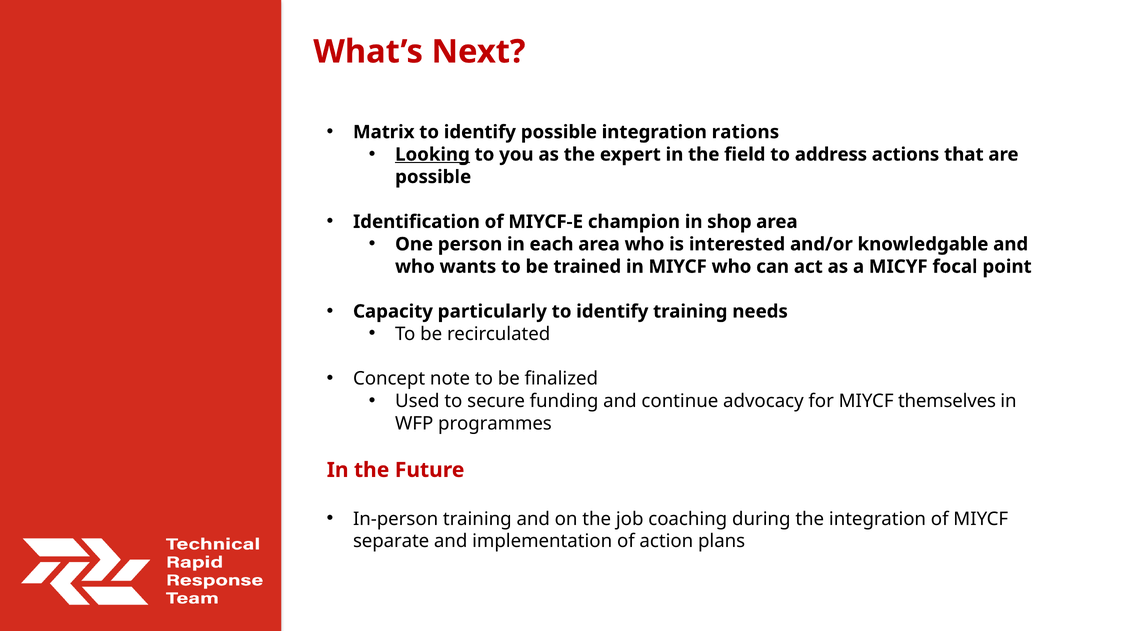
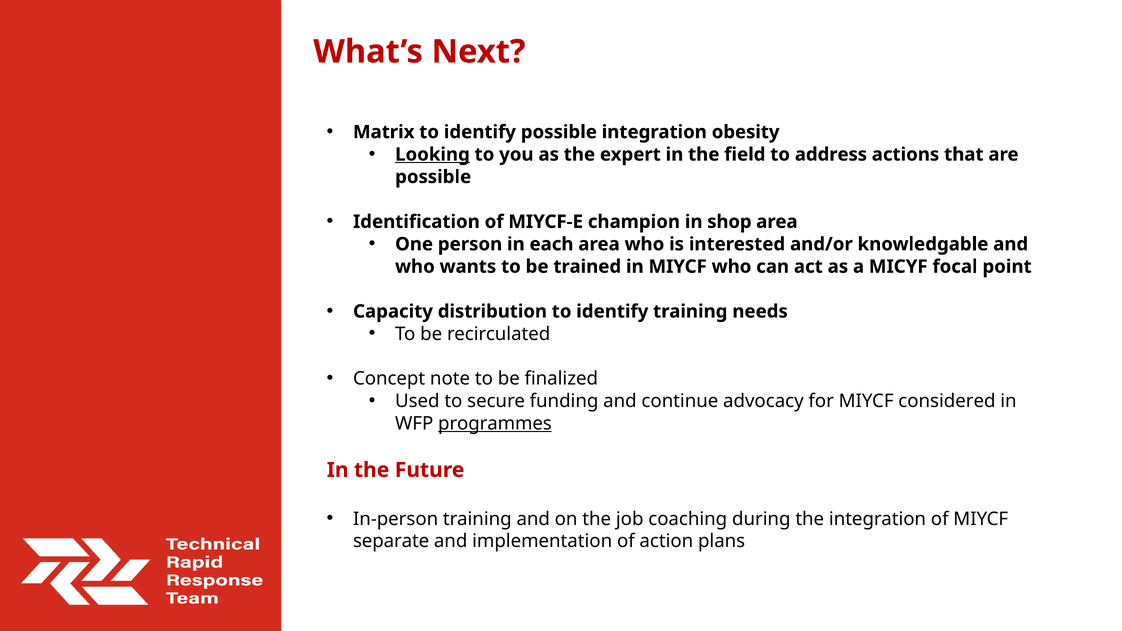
rations: rations -> obesity (746, 132)
particularly: particularly -> distribution (492, 312)
themselves: themselves -> considered (947, 401)
programmes underline: none -> present (495, 424)
